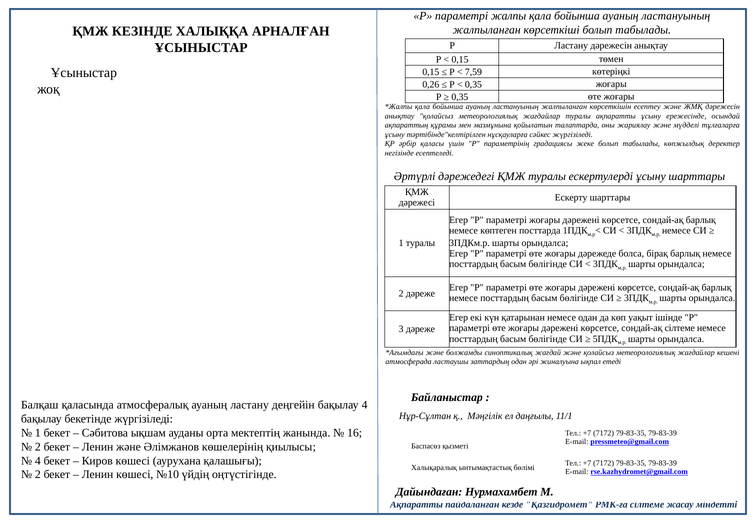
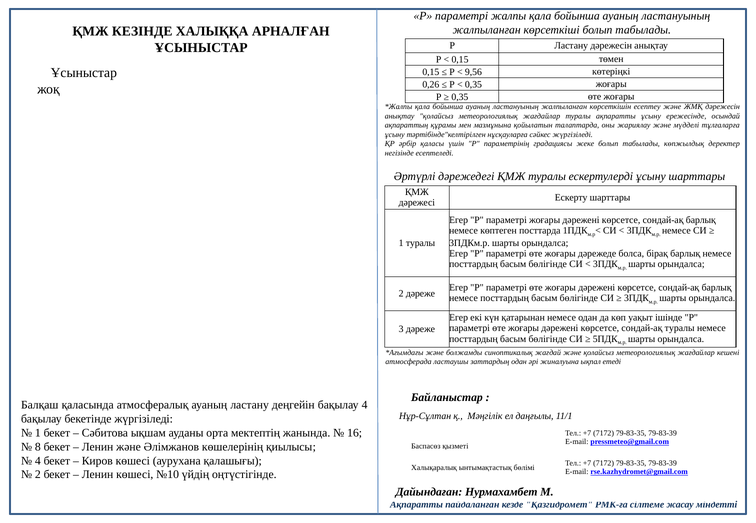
7,59: 7,59 -> 9,56 (473, 72)
сондай-ақ сілтеме: сілтеме -> туралы (680, 328)
2: 2 -> 8 (38, 447)
